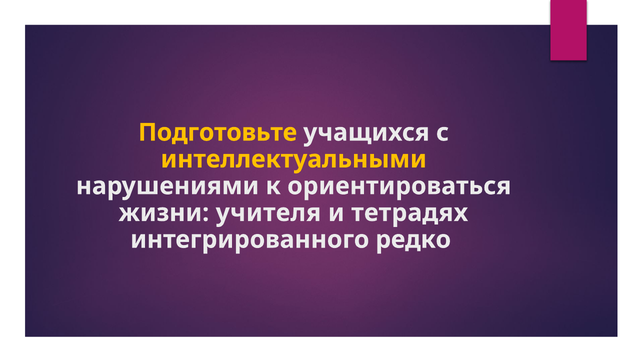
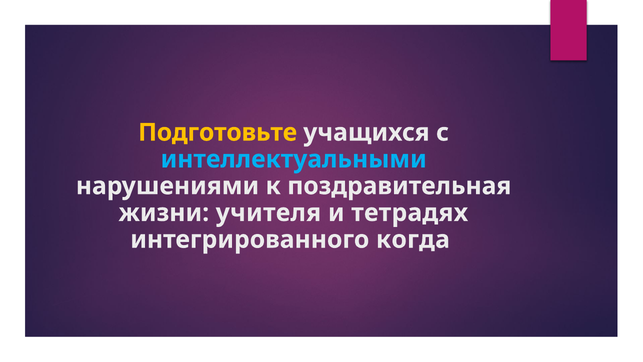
интеллектуальными colour: yellow -> light blue (294, 159)
ориентироваться: ориентироваться -> поздравительная (399, 186)
редко: редко -> когда (413, 239)
